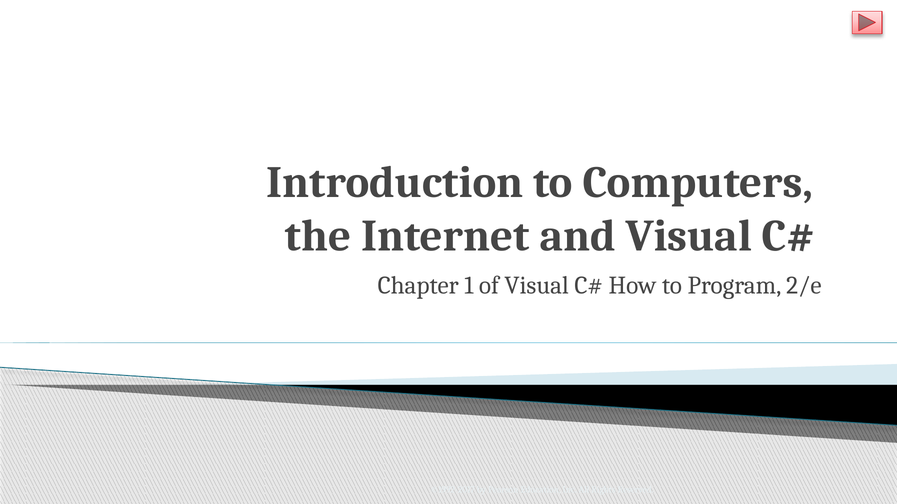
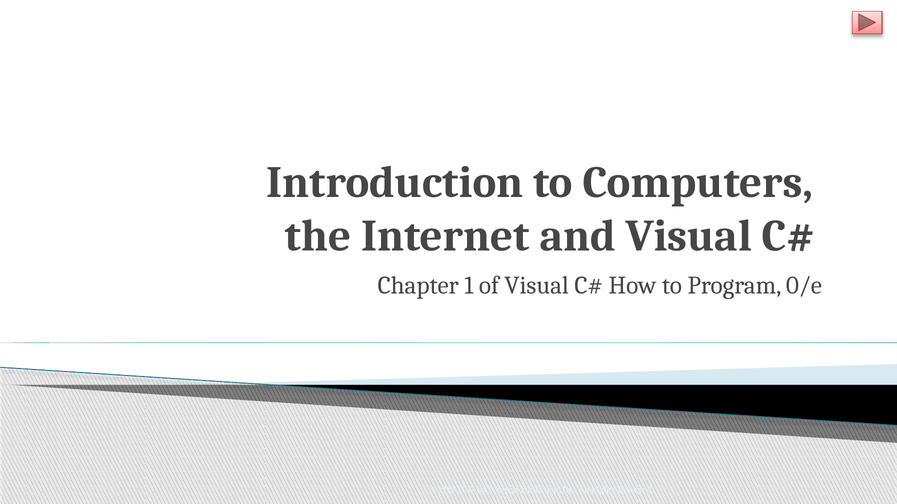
2/e: 2/e -> 0/e (804, 286)
